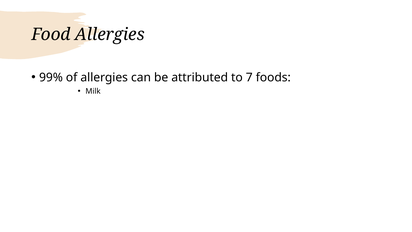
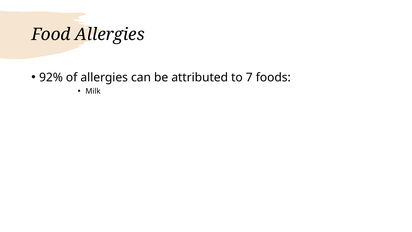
99%: 99% -> 92% (51, 78)
